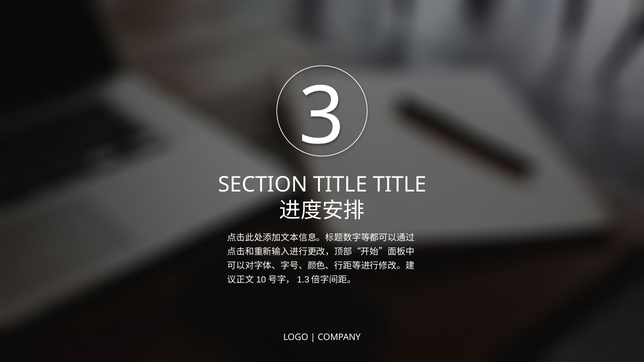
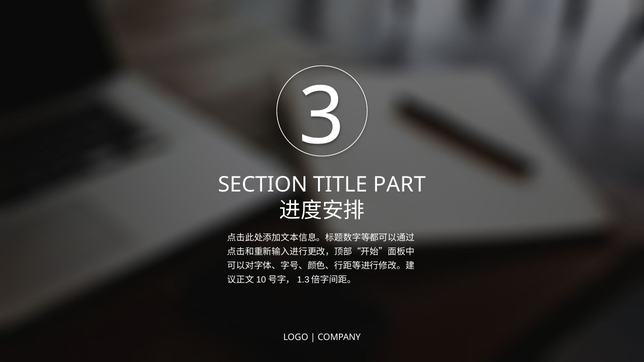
TITLE TITLE: TITLE -> PART (399, 185)
